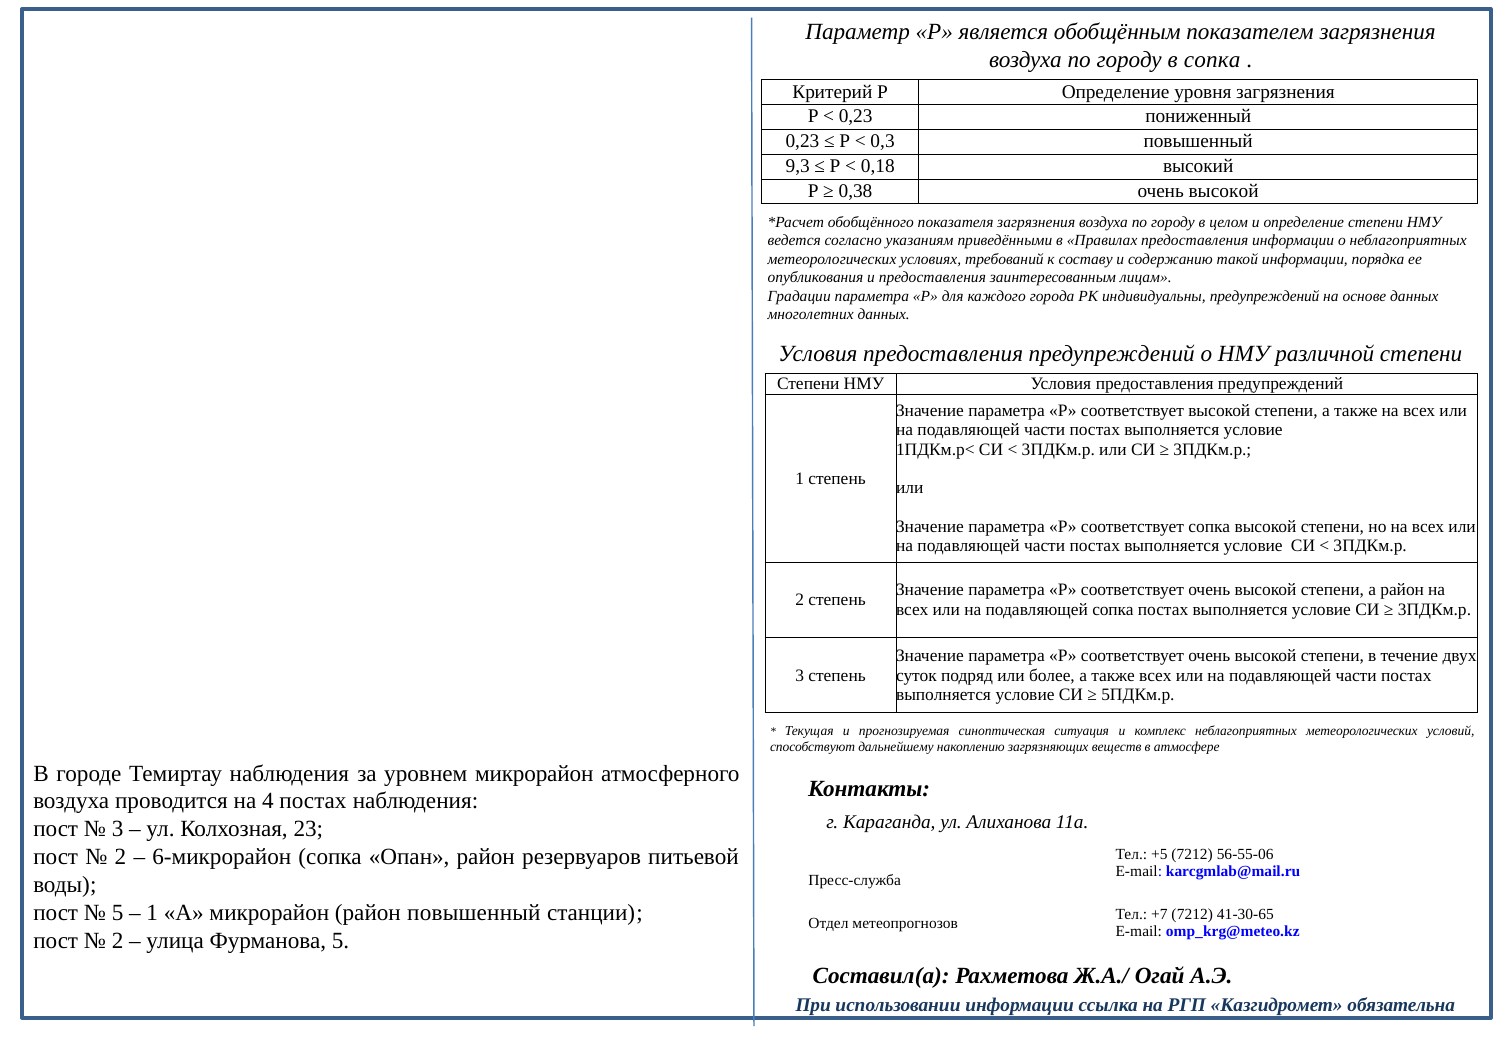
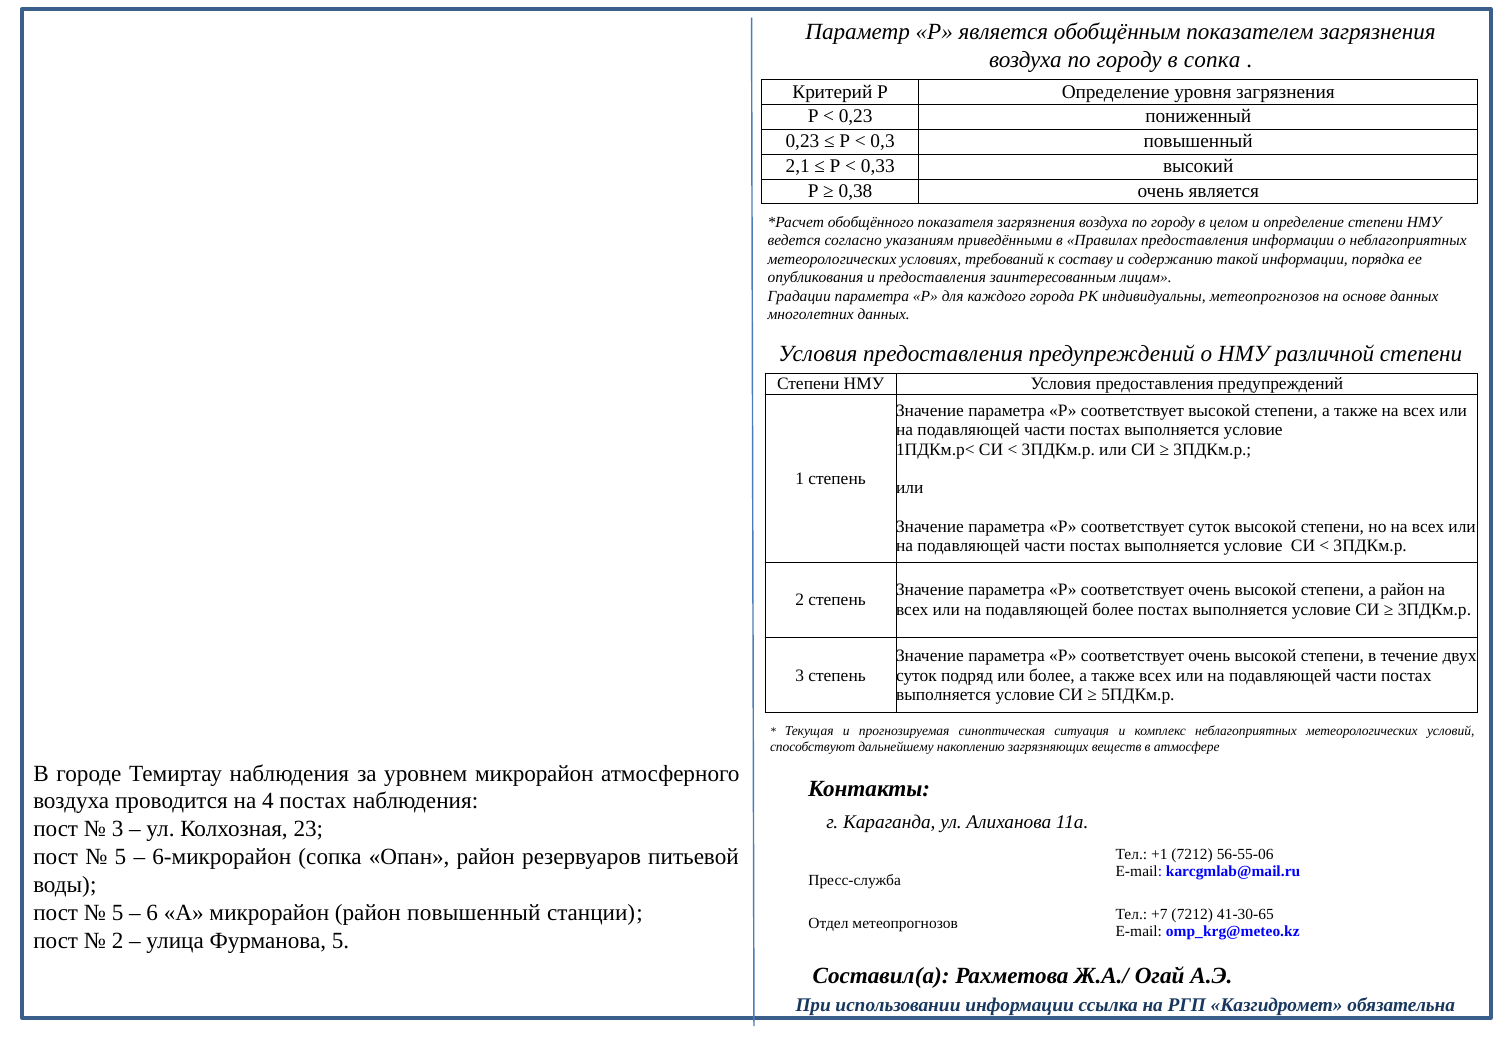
9,3: 9,3 -> 2,1 (798, 166)
0,18: 0,18 -> 0,33 (878, 166)
0,38 очень высокой: высокой -> является (1224, 191)
индивидуальны предупреждений: предупреждений -> метеопрогнозов (1264, 296)
соответствует сопка: сопка -> суток (1209, 527)
подавляющей сопка: сопка -> более (1113, 610)
2: 2 -> 5 (120, 857)
+5: +5 -> +1 (1159, 854)
1: 1 -> 6 (152, 913)
